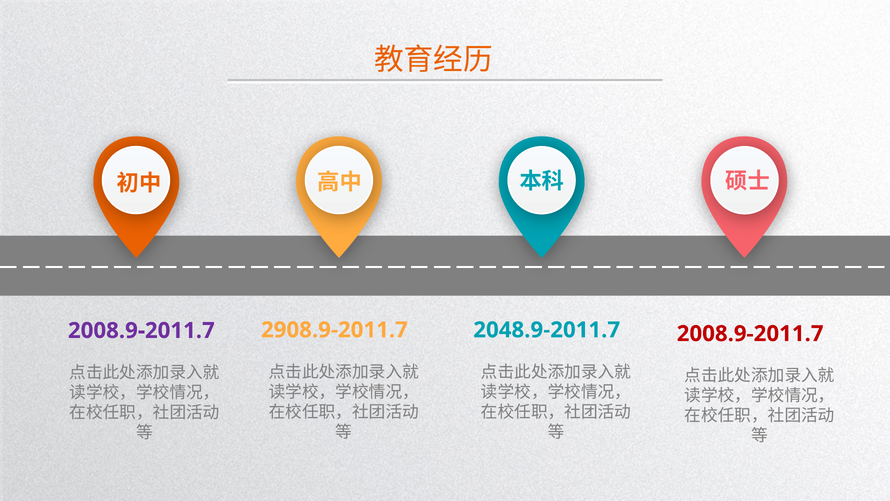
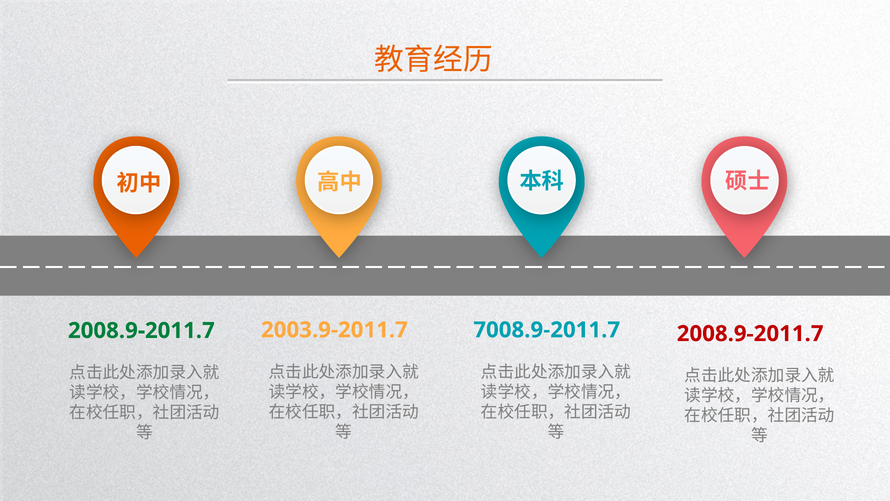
2908.9-2011.7: 2908.9-2011.7 -> 2003.9-2011.7 (334, 330)
2048.9-2011.7: 2048.9-2011.7 -> 7008.9-2011.7 (547, 330)
2008.9-2011.7 colour: purple -> green (141, 330)
